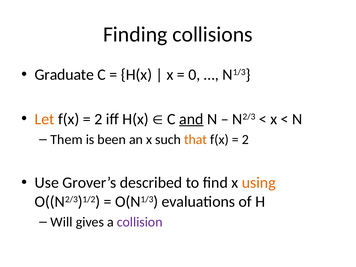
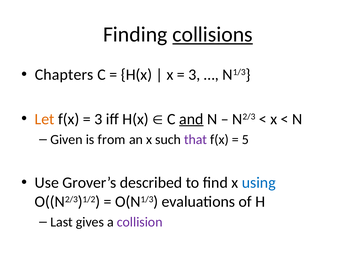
collisions underline: none -> present (213, 34)
Graduate: Graduate -> Chapters (64, 75)
0: 0 -> 3 (194, 75)
2: 2 -> 3 (98, 119)
Them: Them -> Given (66, 139)
been: been -> from (112, 139)
that colour: orange -> purple (196, 139)
2: 2 -> 5 (245, 139)
using colour: orange -> blue (259, 183)
Will: Will -> Last (62, 222)
